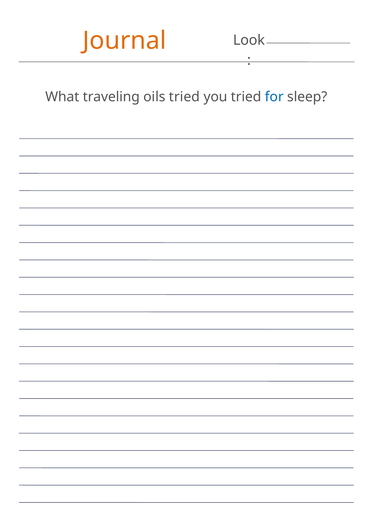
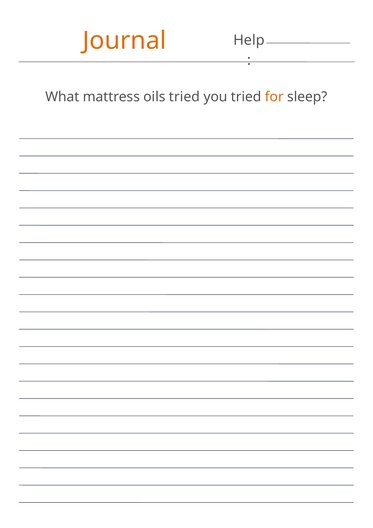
Look: Look -> Help (249, 40)
traveling: traveling -> mattress (111, 97)
for colour: blue -> orange (274, 97)
